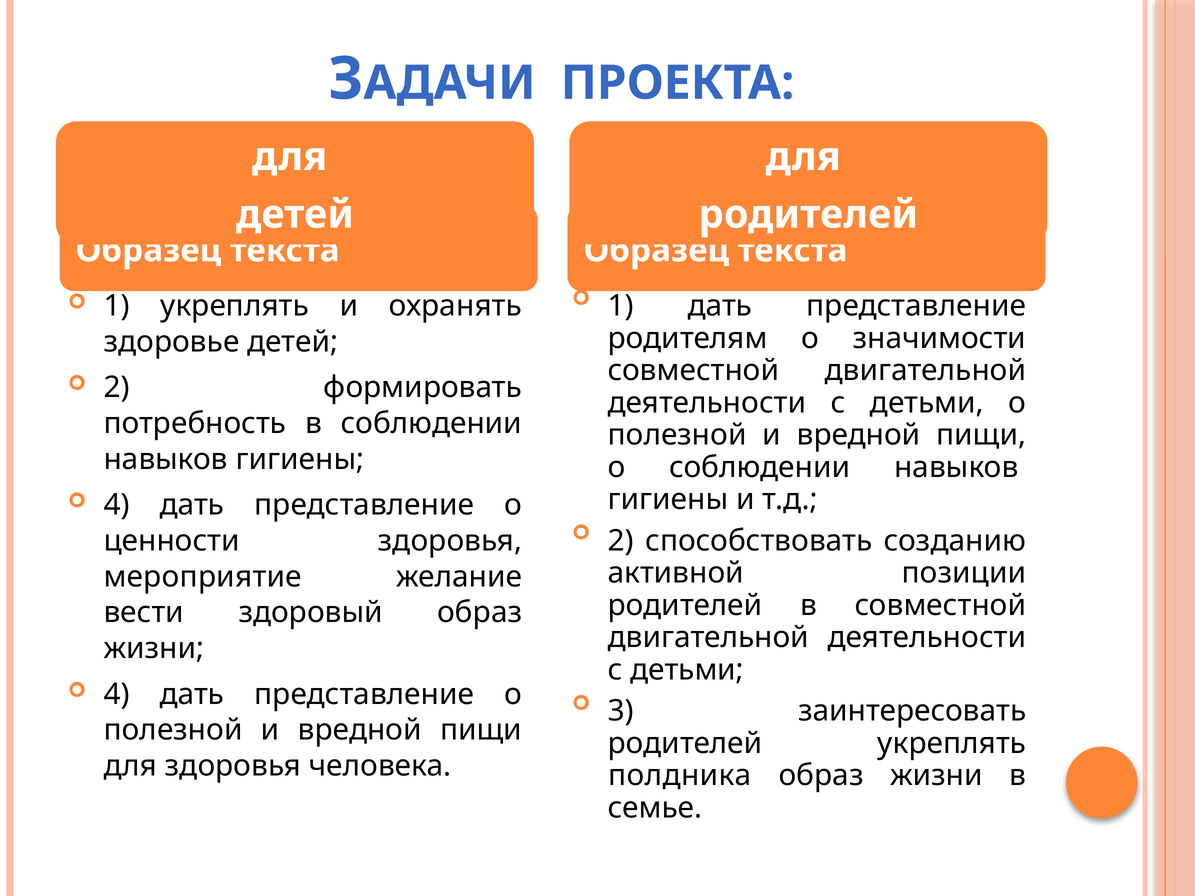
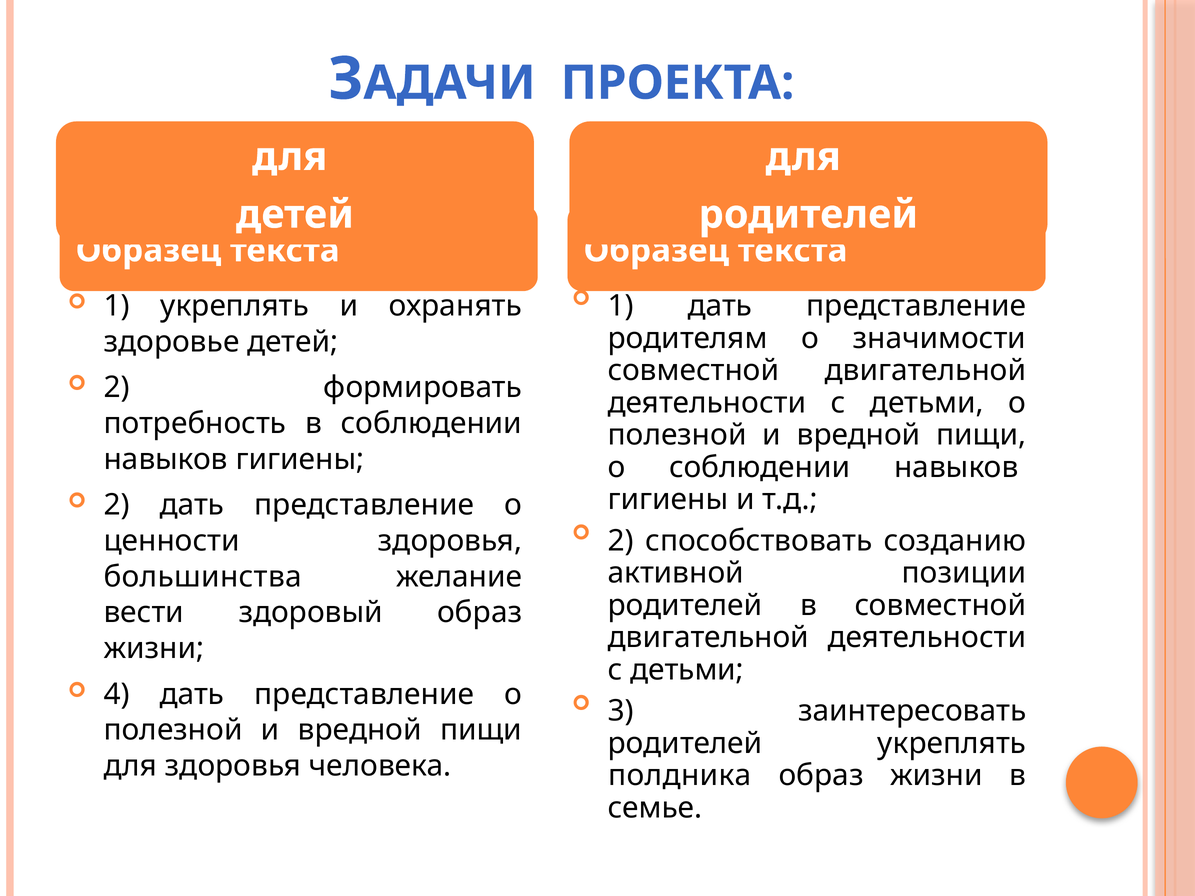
4: 4 -> 2 (117, 505)
мероприятие: мероприятие -> большинства (203, 577)
